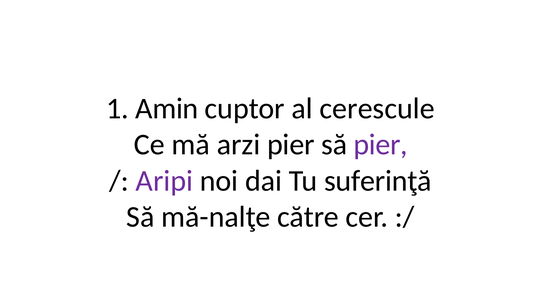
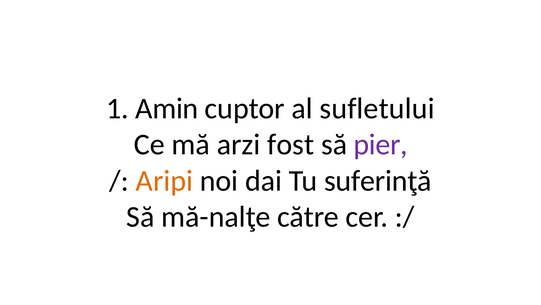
cerescule: cerescule -> sufletului (377, 108)
arzi pier: pier -> fost (291, 144)
Aripi colour: purple -> orange (164, 180)
